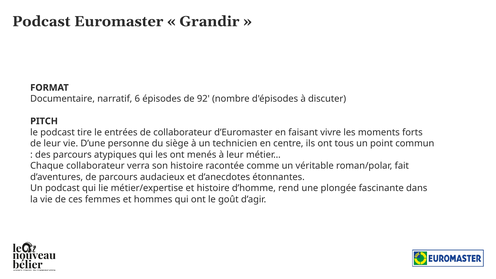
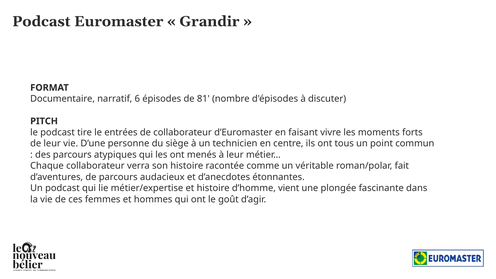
92: 92 -> 81 (203, 99)
rend: rend -> vient (289, 188)
